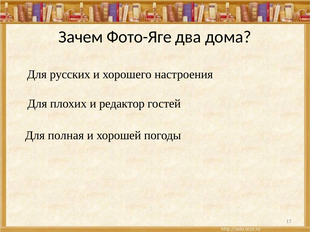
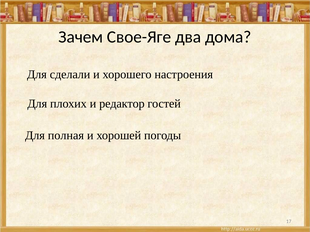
Фото-Яге: Фото-Яге -> Свое-Яге (139, 37)
русских: русских -> сделали (70, 74)
